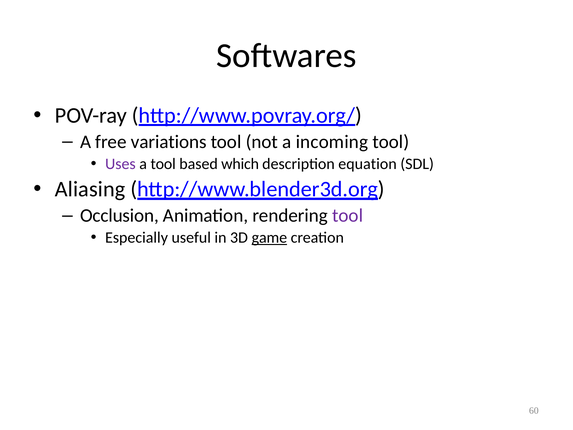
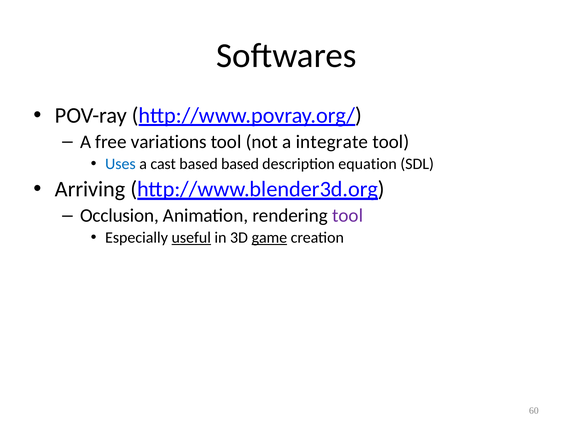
incoming: incoming -> integrate (332, 142)
Uses colour: purple -> blue (120, 164)
a tool: tool -> cast (163, 164)
based which: which -> based (240, 164)
Aliasing: Aliasing -> Arriving (90, 189)
useful underline: none -> present (191, 238)
